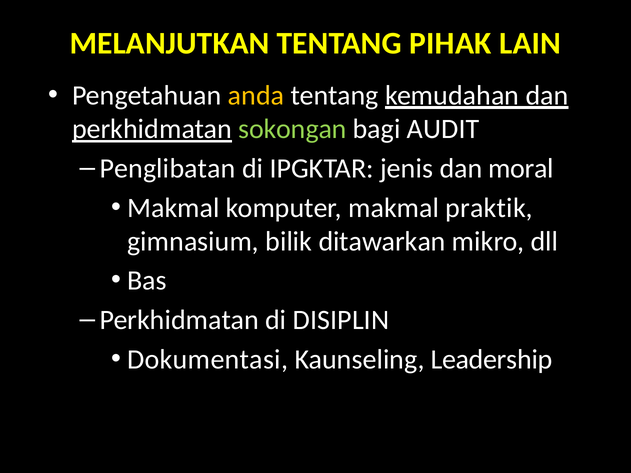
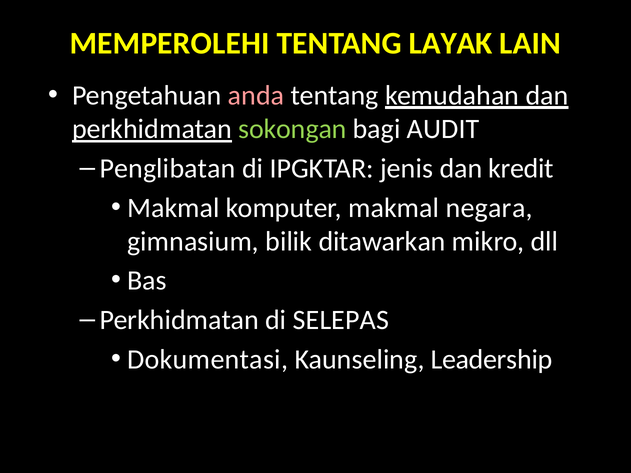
MELANJUTKAN: MELANJUTKAN -> MEMPEROLEHI (170, 43)
PIHAK: PIHAK -> LAYAK (451, 43)
anda colour: yellow -> pink (256, 96)
moral: moral -> kredit (521, 169)
praktik: praktik -> negara (489, 208)
DISIPLIN: DISIPLIN -> SELEPAS (341, 320)
